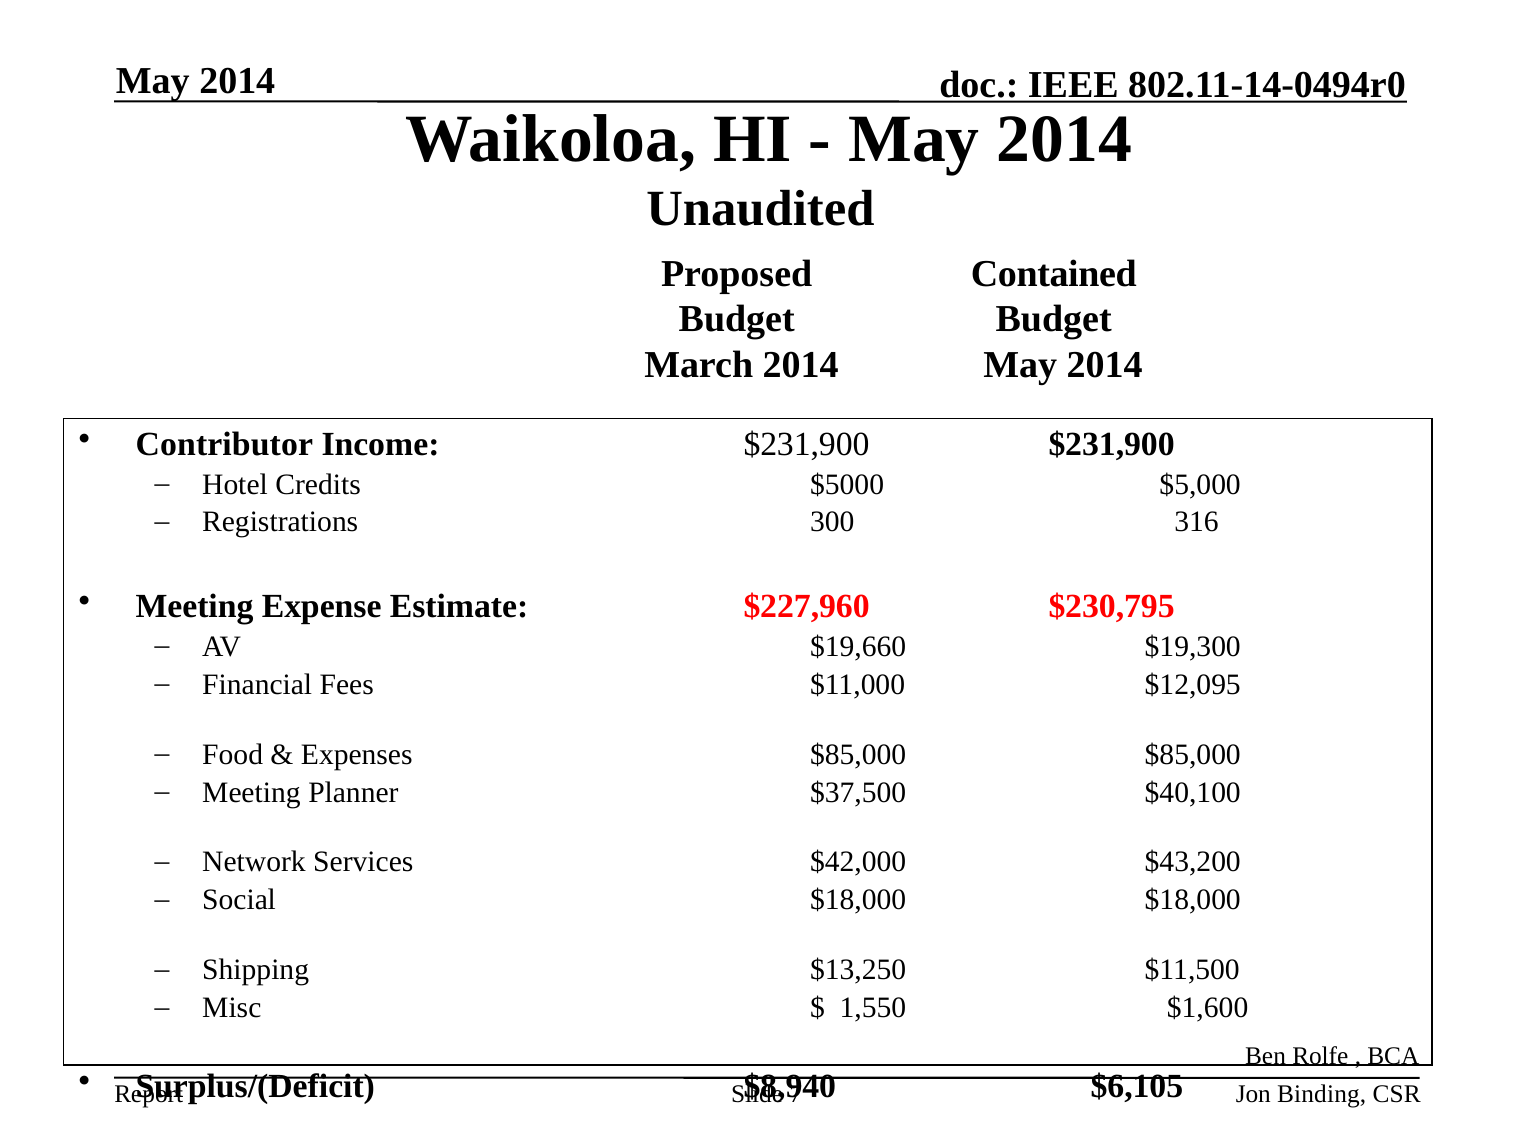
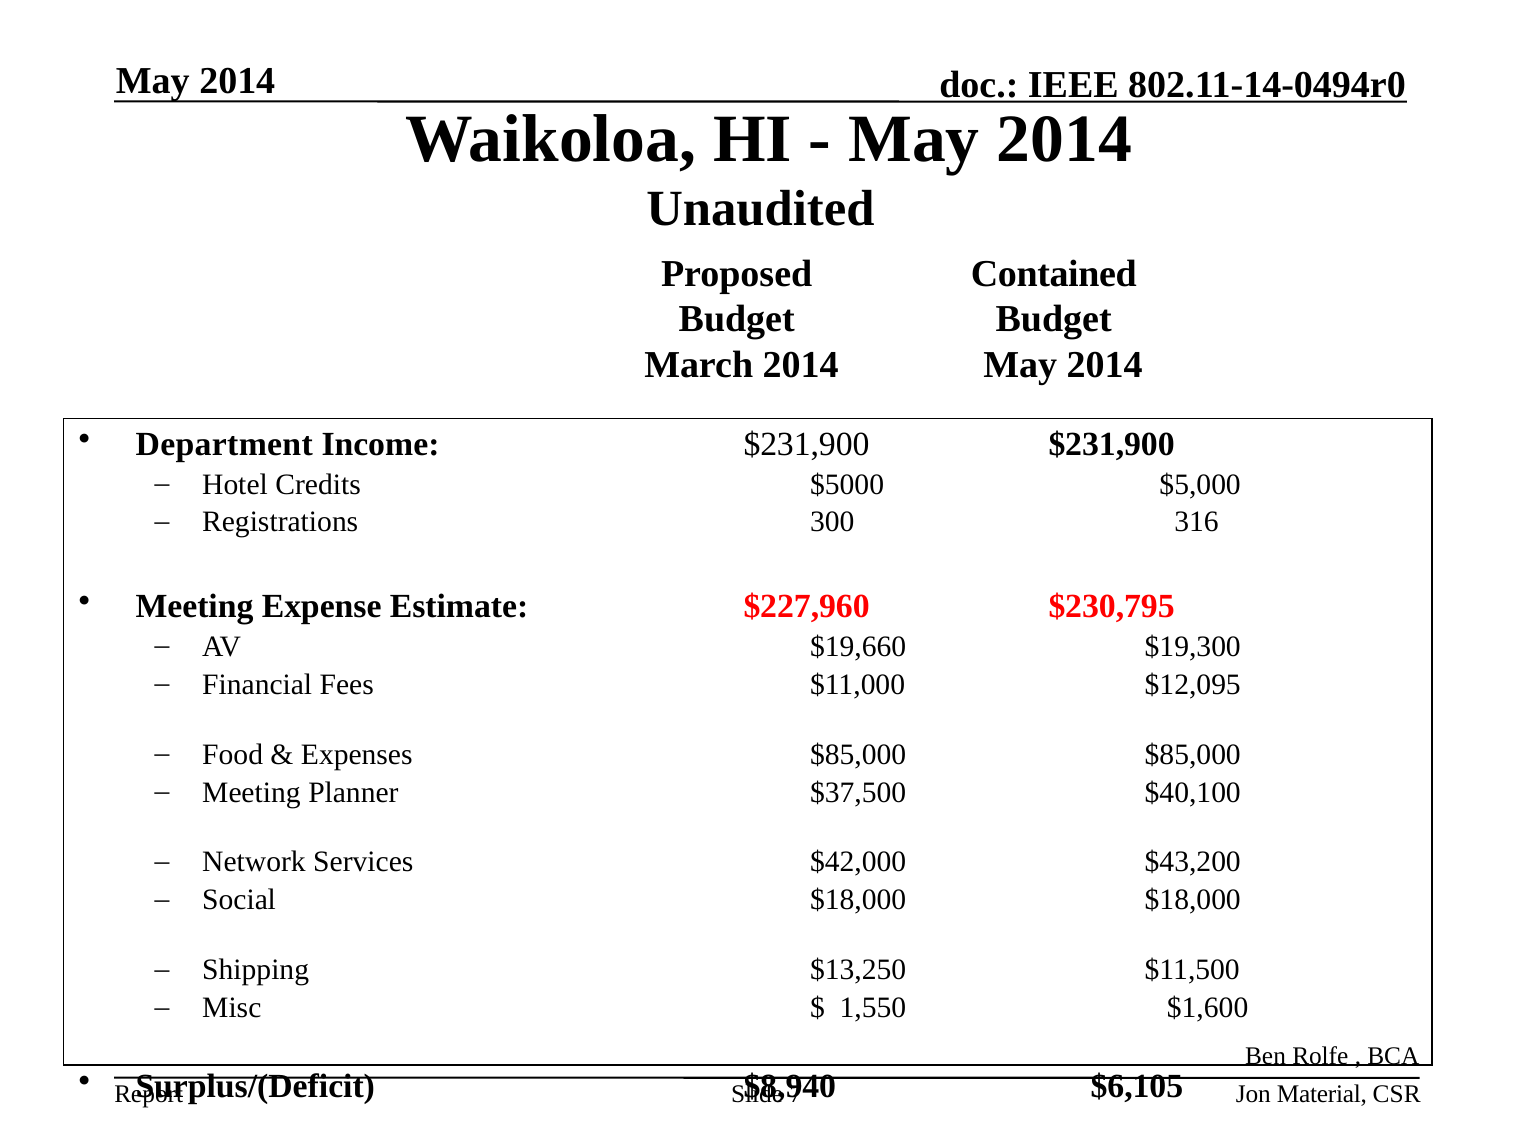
Contributor: Contributor -> Department (224, 444)
Binding: Binding -> Material (1322, 1094)
